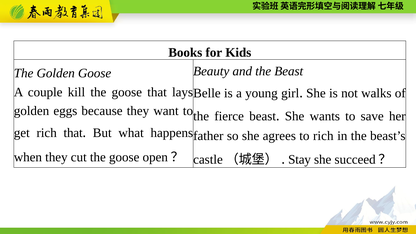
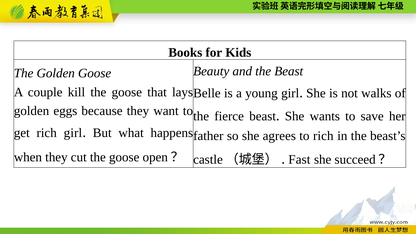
rich that: that -> girl (73, 133)
Stay: Stay -> Fast (299, 159)
